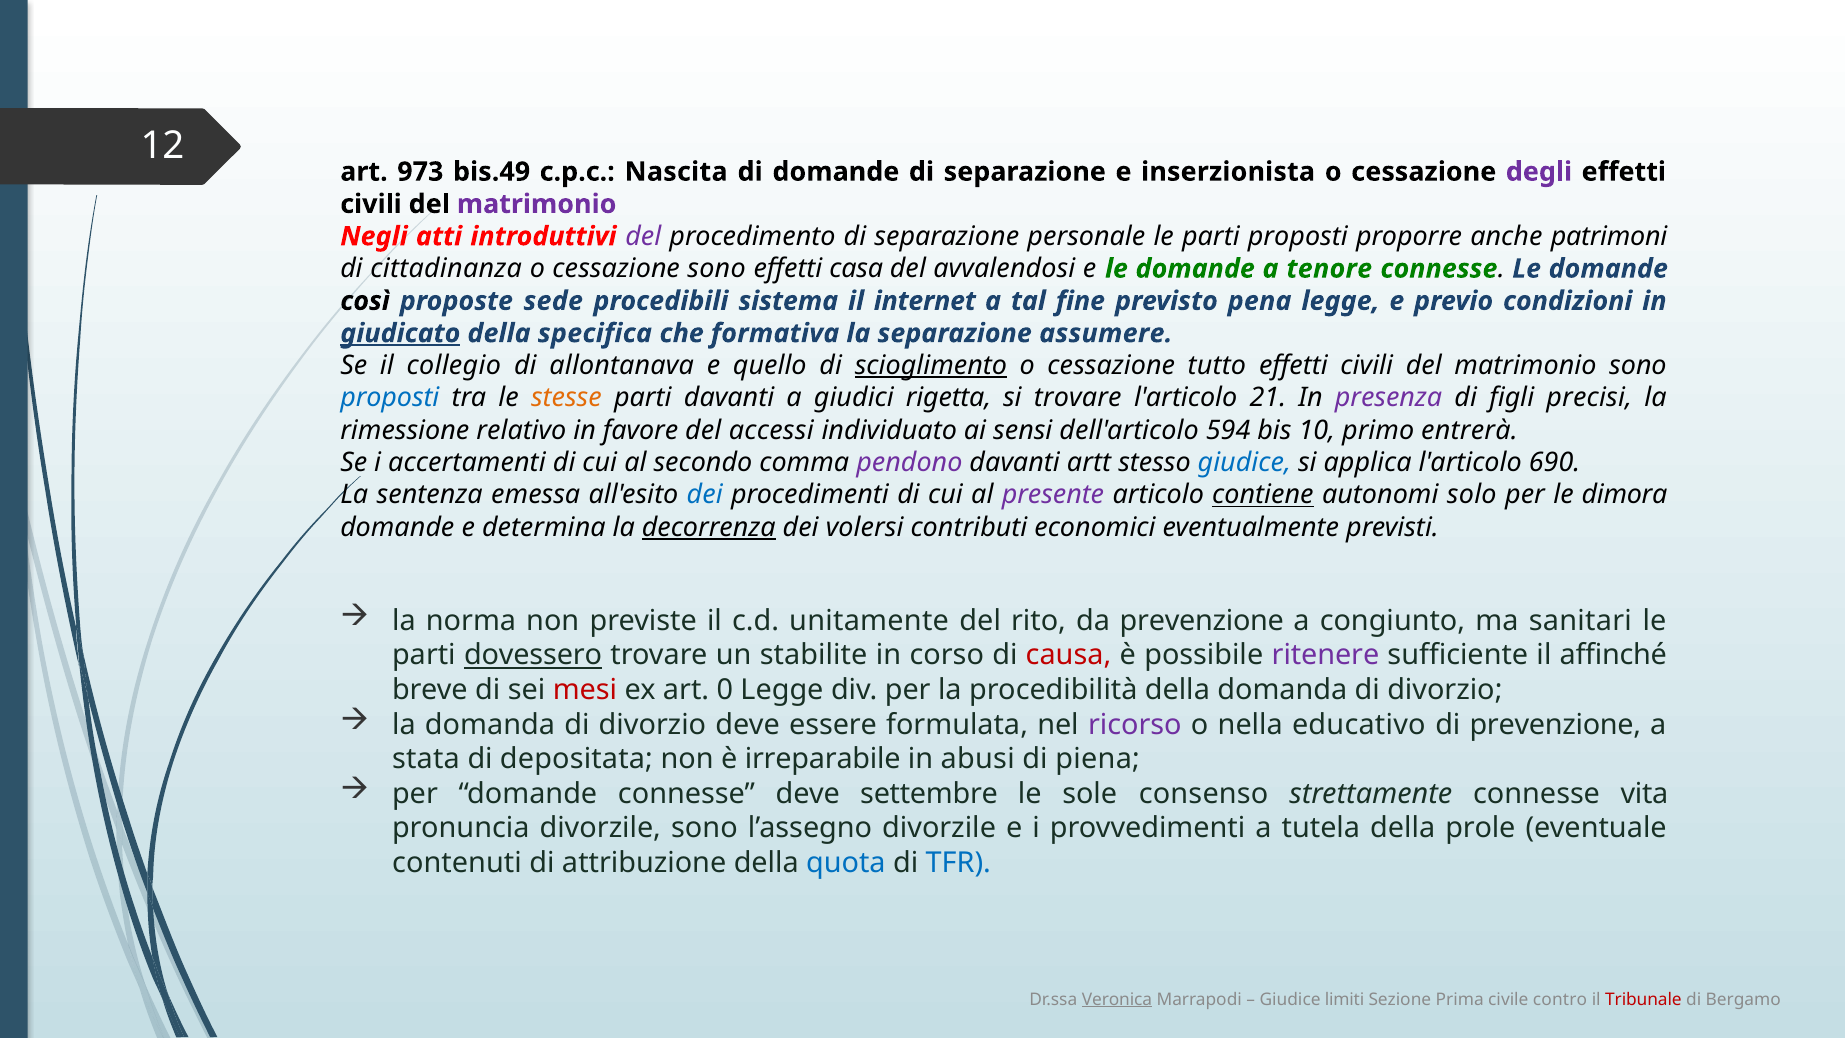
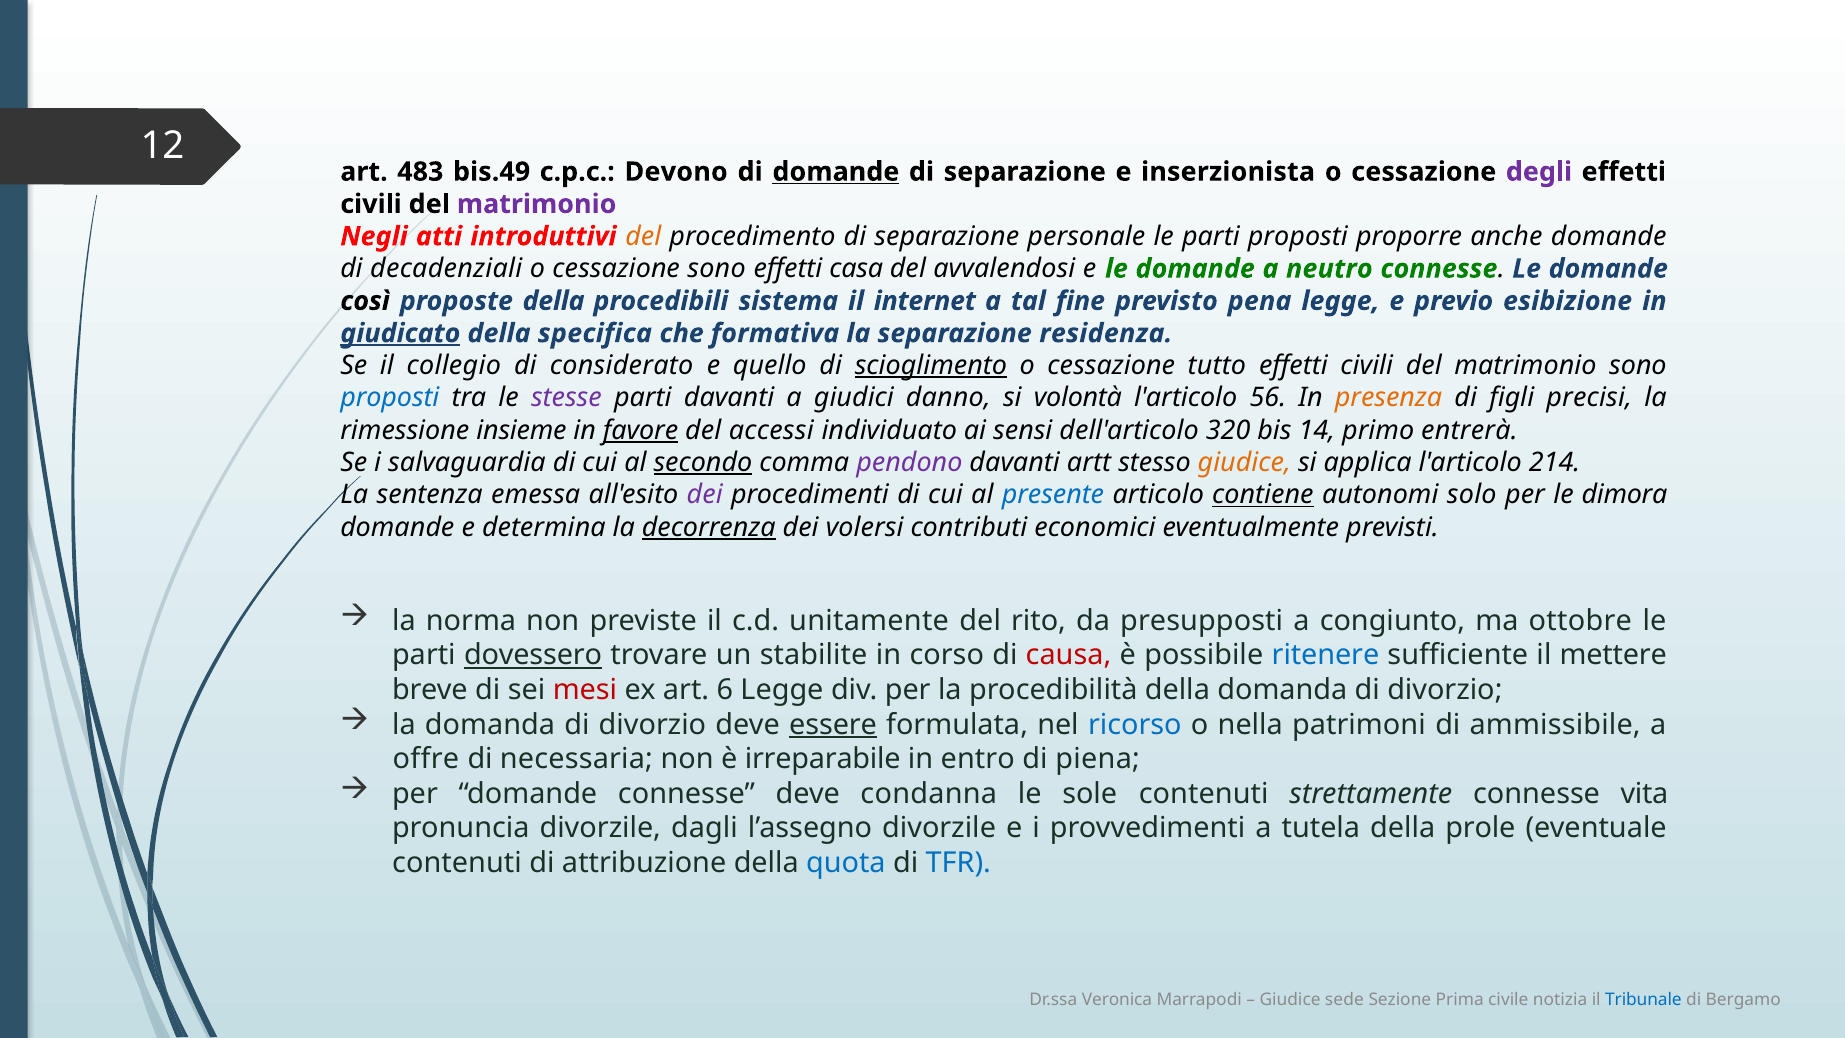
973: 973 -> 483 (420, 172)
Nascita: Nascita -> Devono (676, 172)
domande underline: none -> present (836, 172)
del colour: purple -> orange (643, 236)
anche patrimoni: patrimoni -> domande (1609, 236)
cittadinanza: cittadinanza -> decadenziali (446, 269)
tenore: tenore -> neutro (1329, 269)
proposte sede: sede -> della (554, 301)
condizioni: condizioni -> esibizione (1568, 301)
assumere: assumere -> residenza (1106, 333)
allontanava: allontanava -> considerato (622, 366)
stesse colour: orange -> purple (566, 398)
rigetta: rigetta -> danno (948, 398)
si trovare: trovare -> volontà (1078, 398)
21: 21 -> 56 (1268, 398)
presenza colour: purple -> orange (1389, 398)
relativo: relativo -> insieme (522, 430)
favore underline: none -> present (641, 430)
594: 594 -> 320 (1228, 430)
10: 10 -> 14 (1317, 430)
accertamenti: accertamenti -> salvaguardia (467, 463)
secondo underline: none -> present (703, 463)
giudice colour: blue -> orange (1244, 463)
690: 690 -> 214 (1555, 463)
dei colour: blue -> purple (705, 495)
presente colour: purple -> blue (1053, 495)
da prevenzione: prevenzione -> presupposti (1202, 621)
sanitari: sanitari -> ottobre (1580, 621)
ritenere colour: purple -> blue (1325, 655)
affinché: affinché -> mettere (1613, 655)
0: 0 -> 6 (725, 690)
essere underline: none -> present (833, 725)
ricorso colour: purple -> blue (1135, 725)
educativo: educativo -> patrimoni (1359, 725)
di prevenzione: prevenzione -> ammissibile (1555, 725)
stata: stata -> offre (426, 759)
depositata: depositata -> necessaria (576, 759)
abusi: abusi -> entro (978, 759)
settembre: settembre -> condanna (929, 794)
sole consenso: consenso -> contenuti (1204, 794)
divorzile sono: sono -> dagli (704, 828)
Veronica underline: present -> none (1117, 999)
limiti: limiti -> sede (1344, 999)
contro: contro -> notizia (1560, 999)
Tribunale colour: red -> blue (1643, 999)
